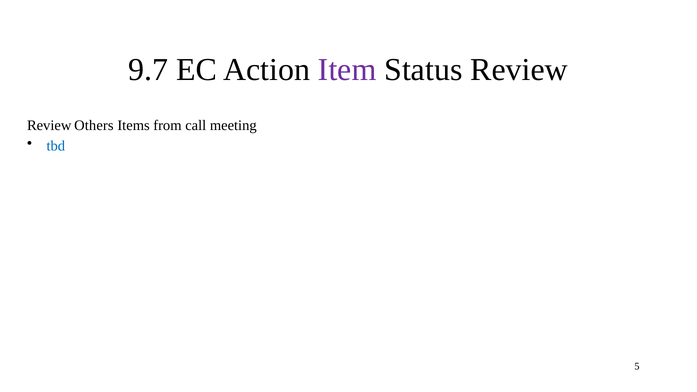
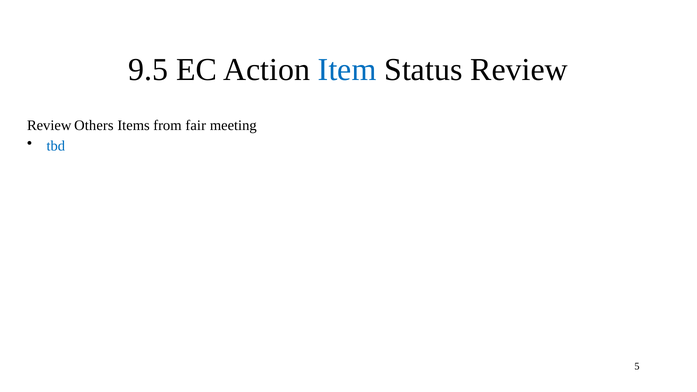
9.7: 9.7 -> 9.5 (148, 70)
Item colour: purple -> blue (347, 70)
call: call -> fair (196, 126)
